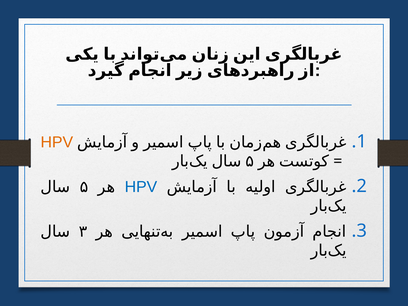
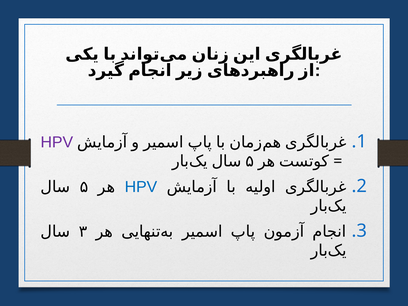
HPV colour: orange -> purple (57, 142)
